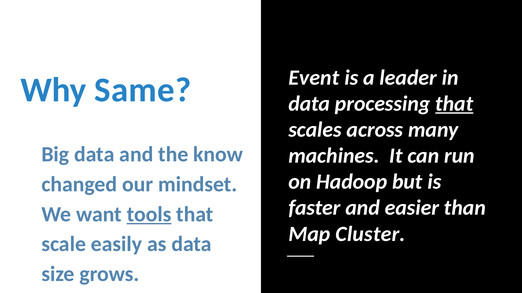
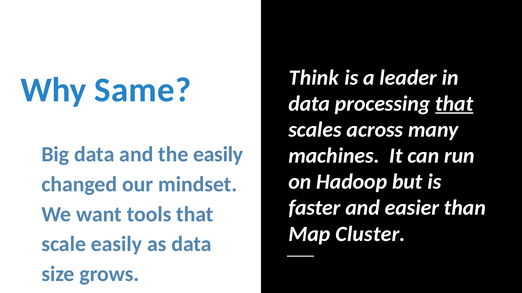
Event: Event -> Think (314, 78)
the know: know -> easily (218, 155)
tools underline: present -> none (149, 215)
